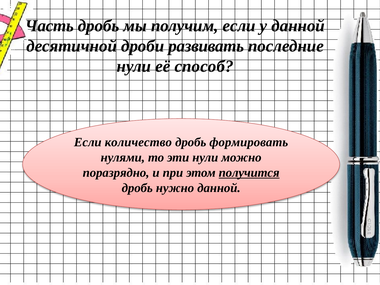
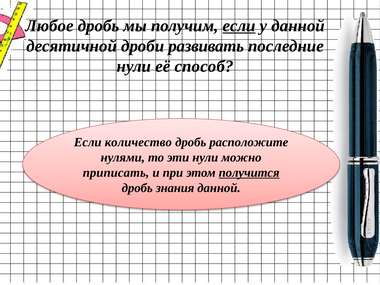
Часть: Часть -> Любое (49, 26)
если underline: none -> present (239, 26)
формировать: формировать -> расположите (249, 142)
поразрядно: поразрядно -> приписать (116, 173)
нужно: нужно -> знания (175, 188)
